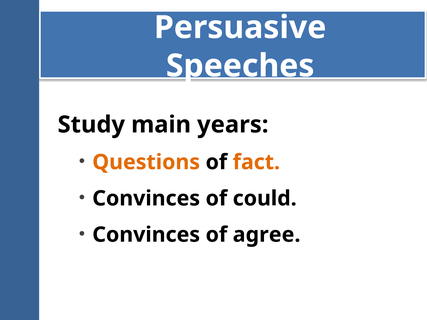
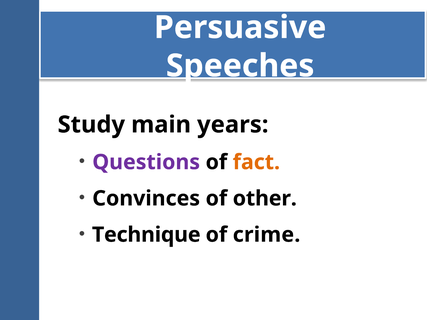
Questions colour: orange -> purple (146, 162)
could: could -> other (265, 199)
Convinces: Convinces -> Technique (146, 235)
agree: agree -> crime (267, 235)
